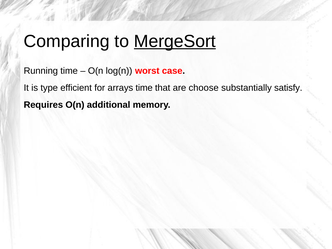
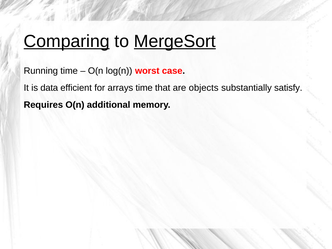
Comparing underline: none -> present (67, 41)
type: type -> data (49, 88)
choose: choose -> objects (204, 88)
